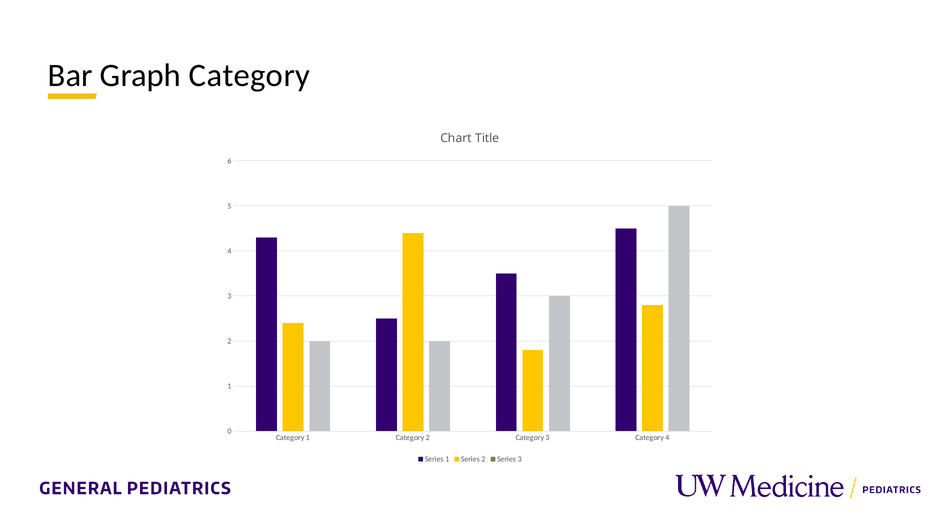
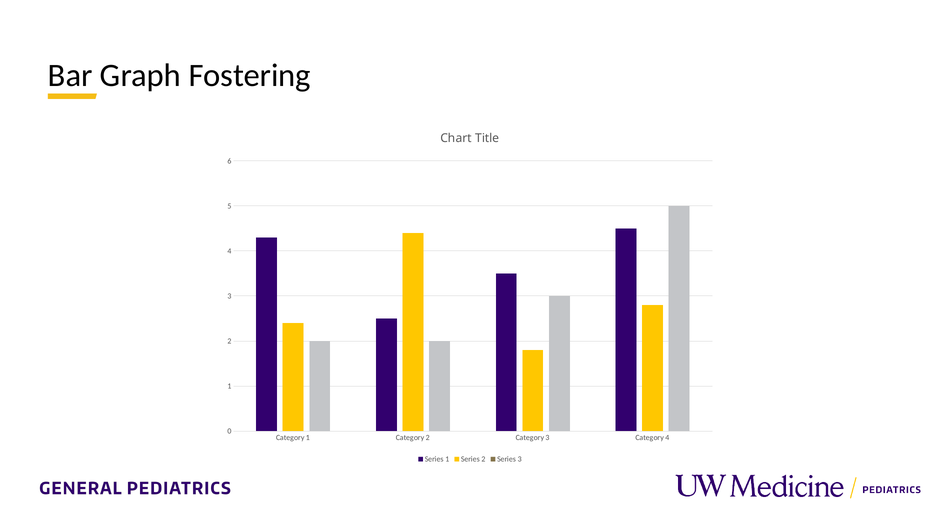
Graph Category: Category -> Fostering (250, 76)
